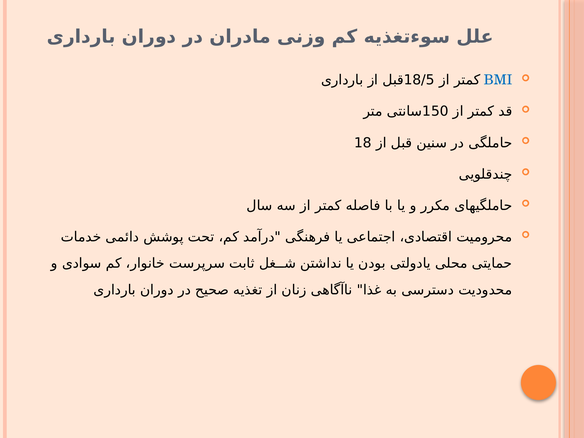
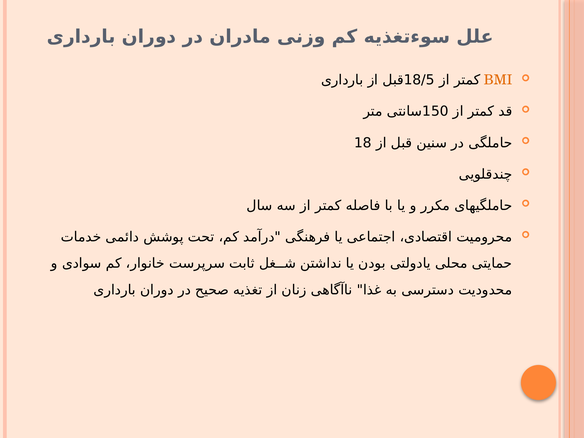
BMI colour: blue -> orange (498, 80)
